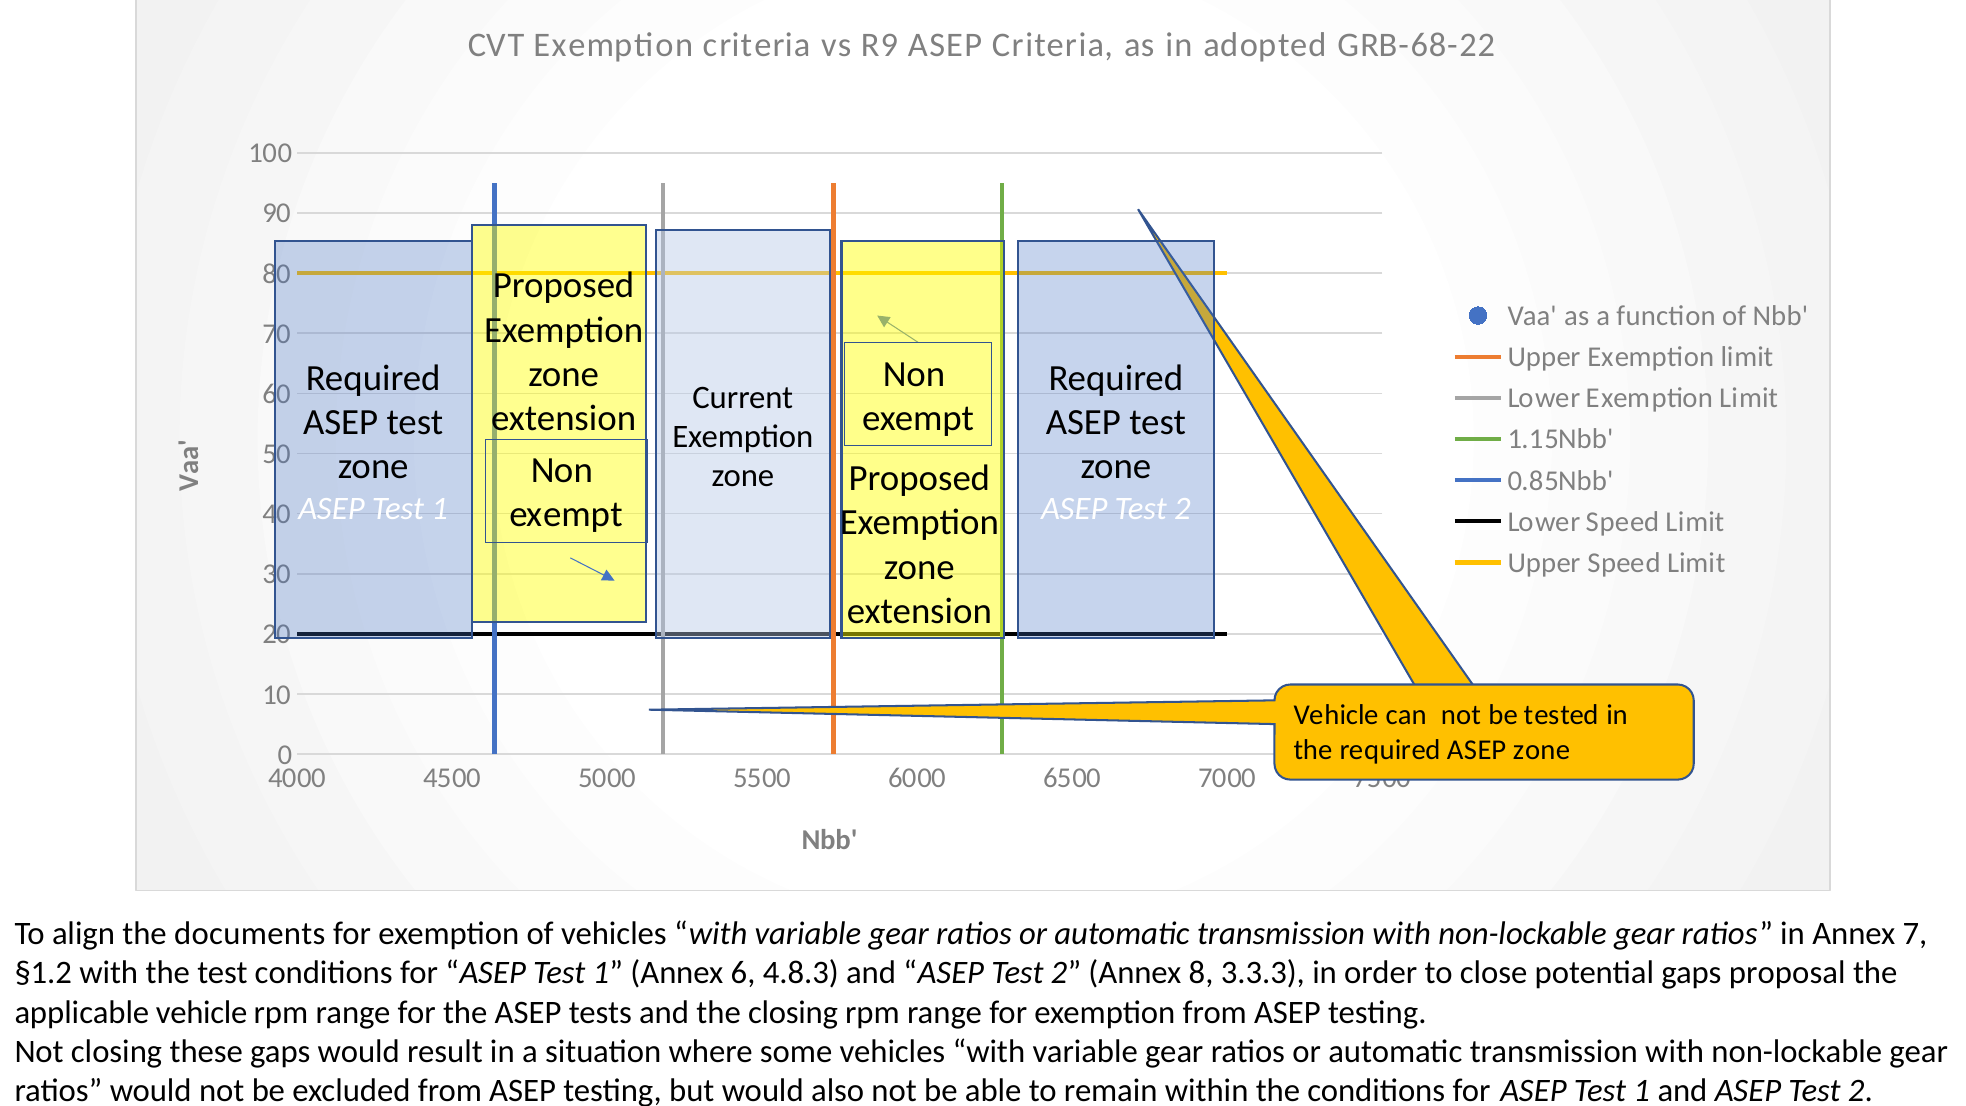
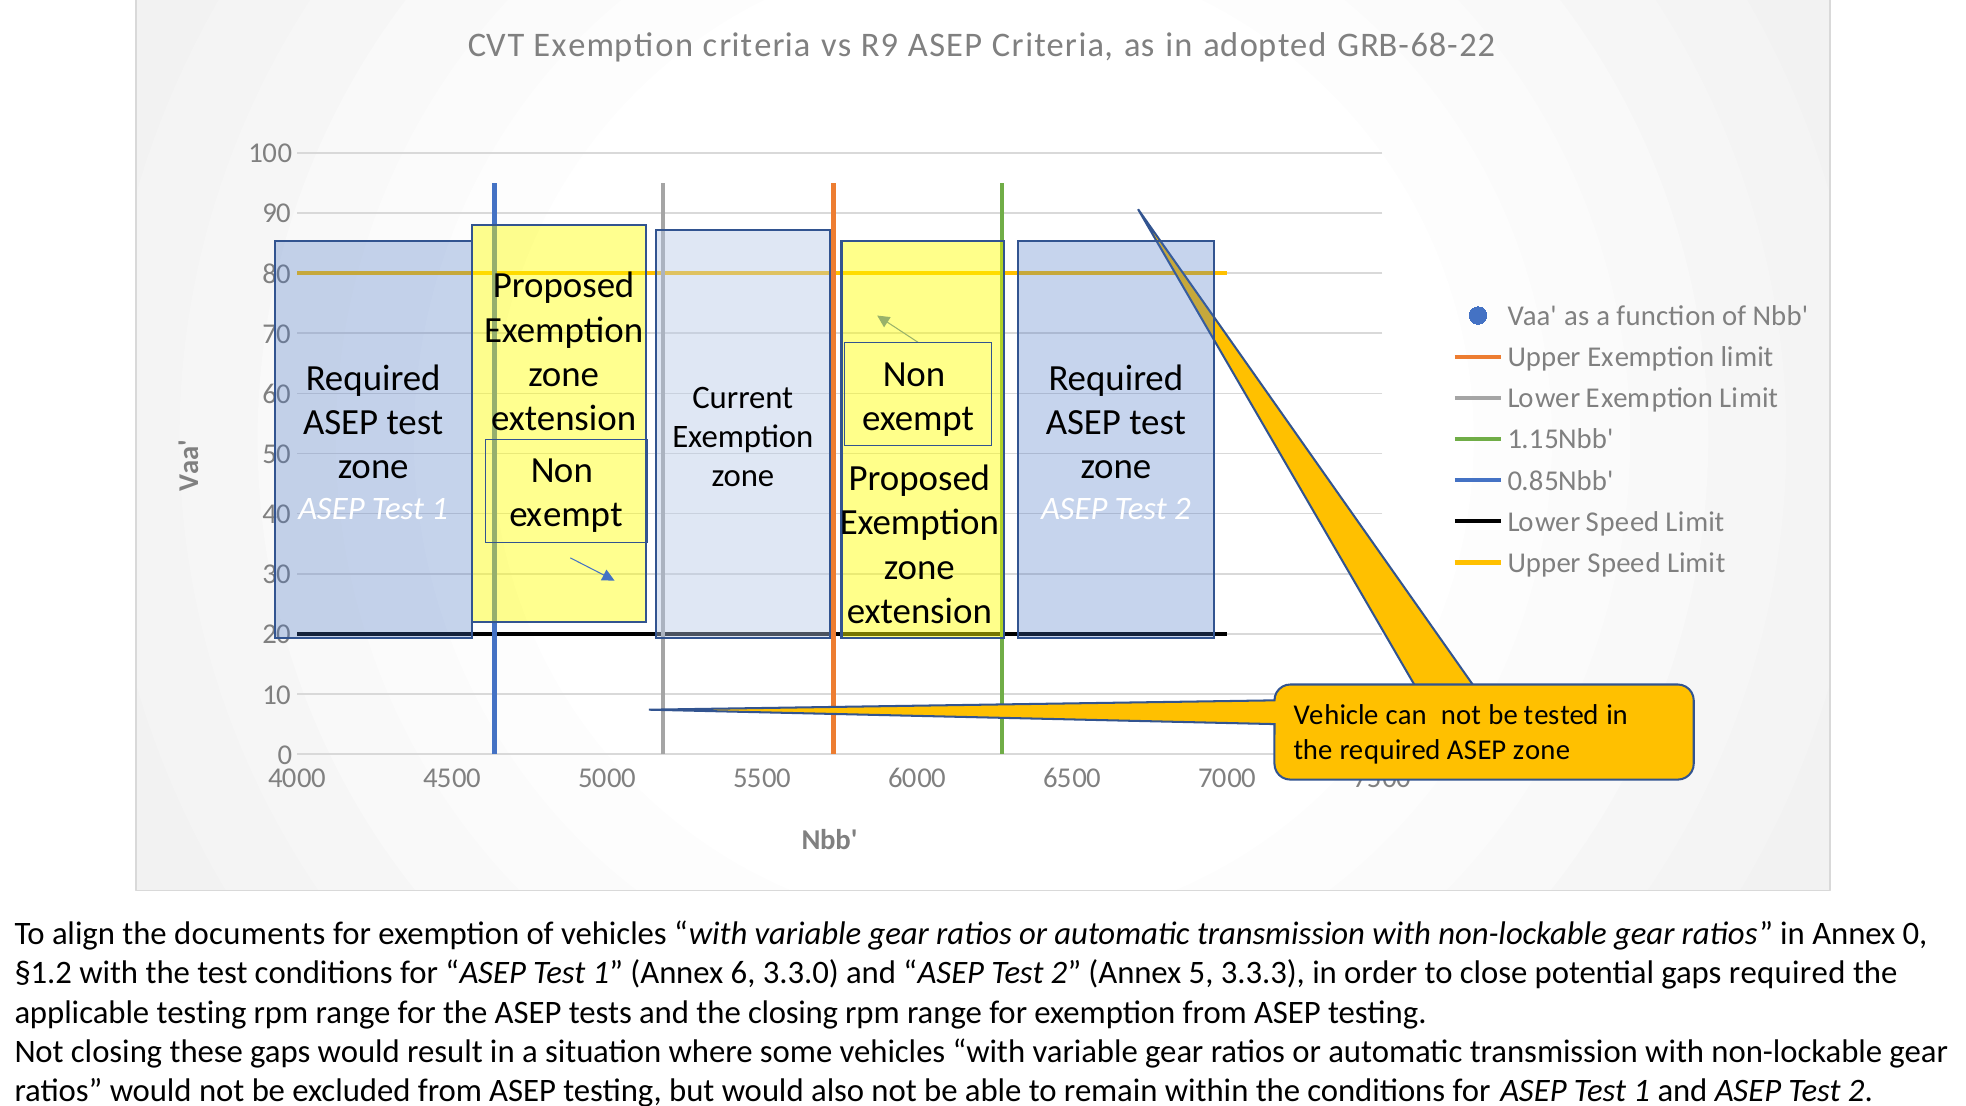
Annex 7: 7 -> 0 (1915, 934)
4.8.3: 4.8.3 -> 3.3.0 (801, 973)
8: 8 -> 5 (1201, 973)
gaps proposal: proposal -> required (1787, 973)
applicable vehicle: vehicle -> testing (202, 1012)
